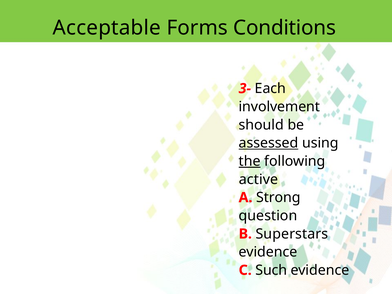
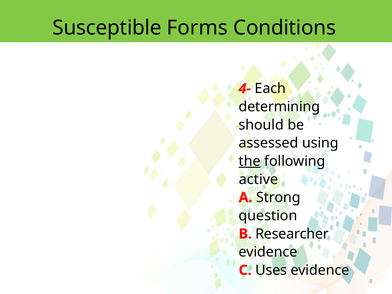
Acceptable: Acceptable -> Susceptible (107, 28)
3-: 3- -> 4- (245, 89)
involvement: involvement -> determining (279, 107)
assessed underline: present -> none (269, 143)
Superstars: Superstars -> Researcher (292, 234)
Such: Such -> Uses (271, 270)
